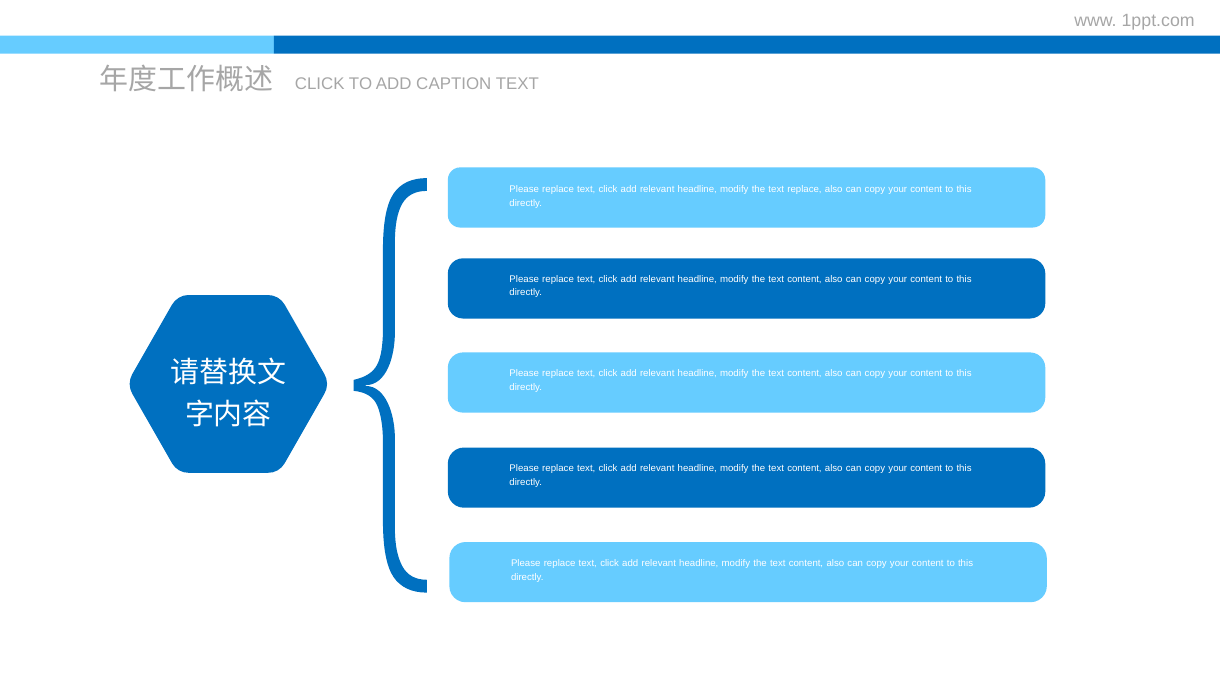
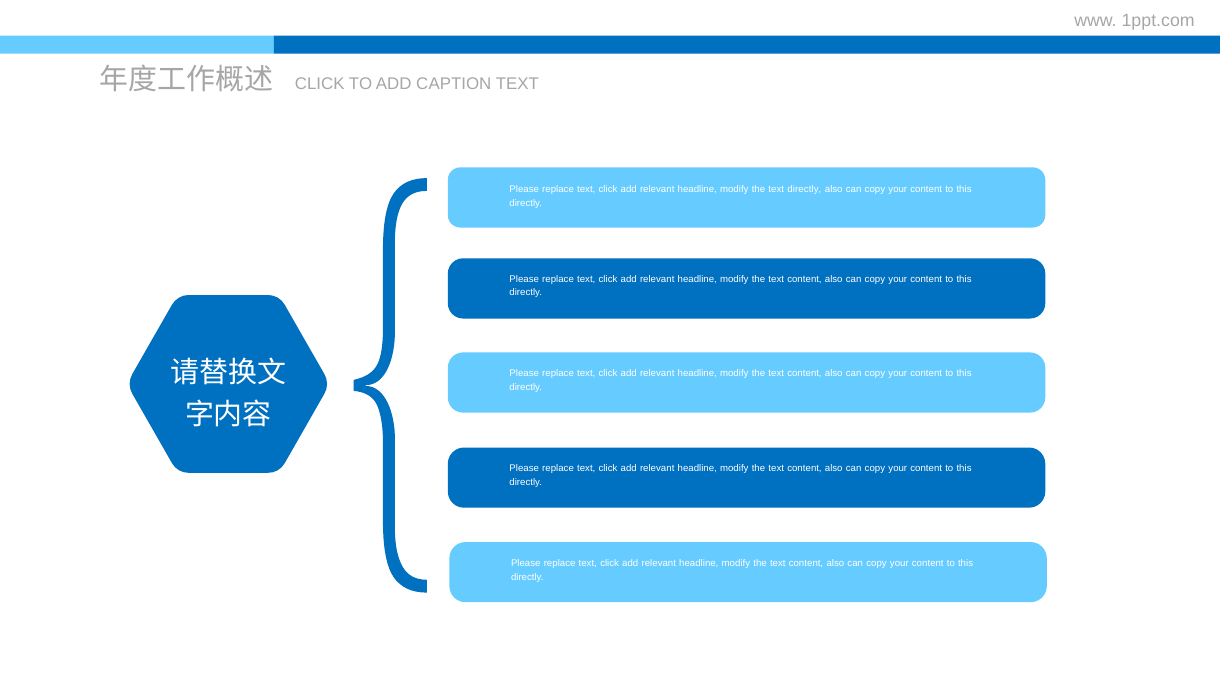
text replace: replace -> directly (804, 190)
